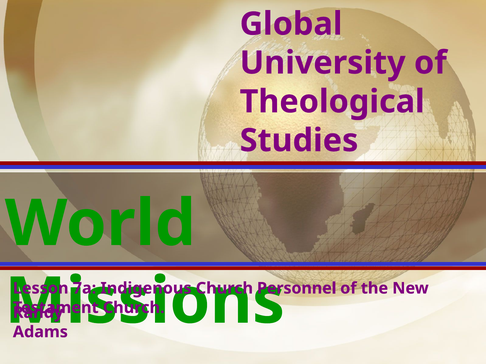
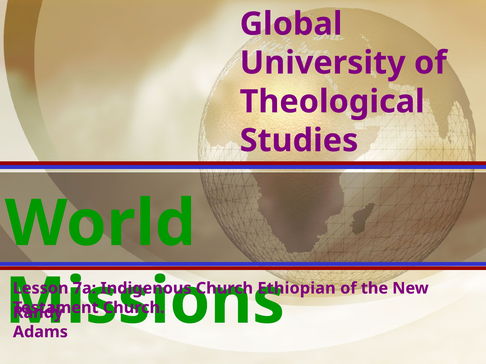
Personnel: Personnel -> Ethiopian (297, 289)
